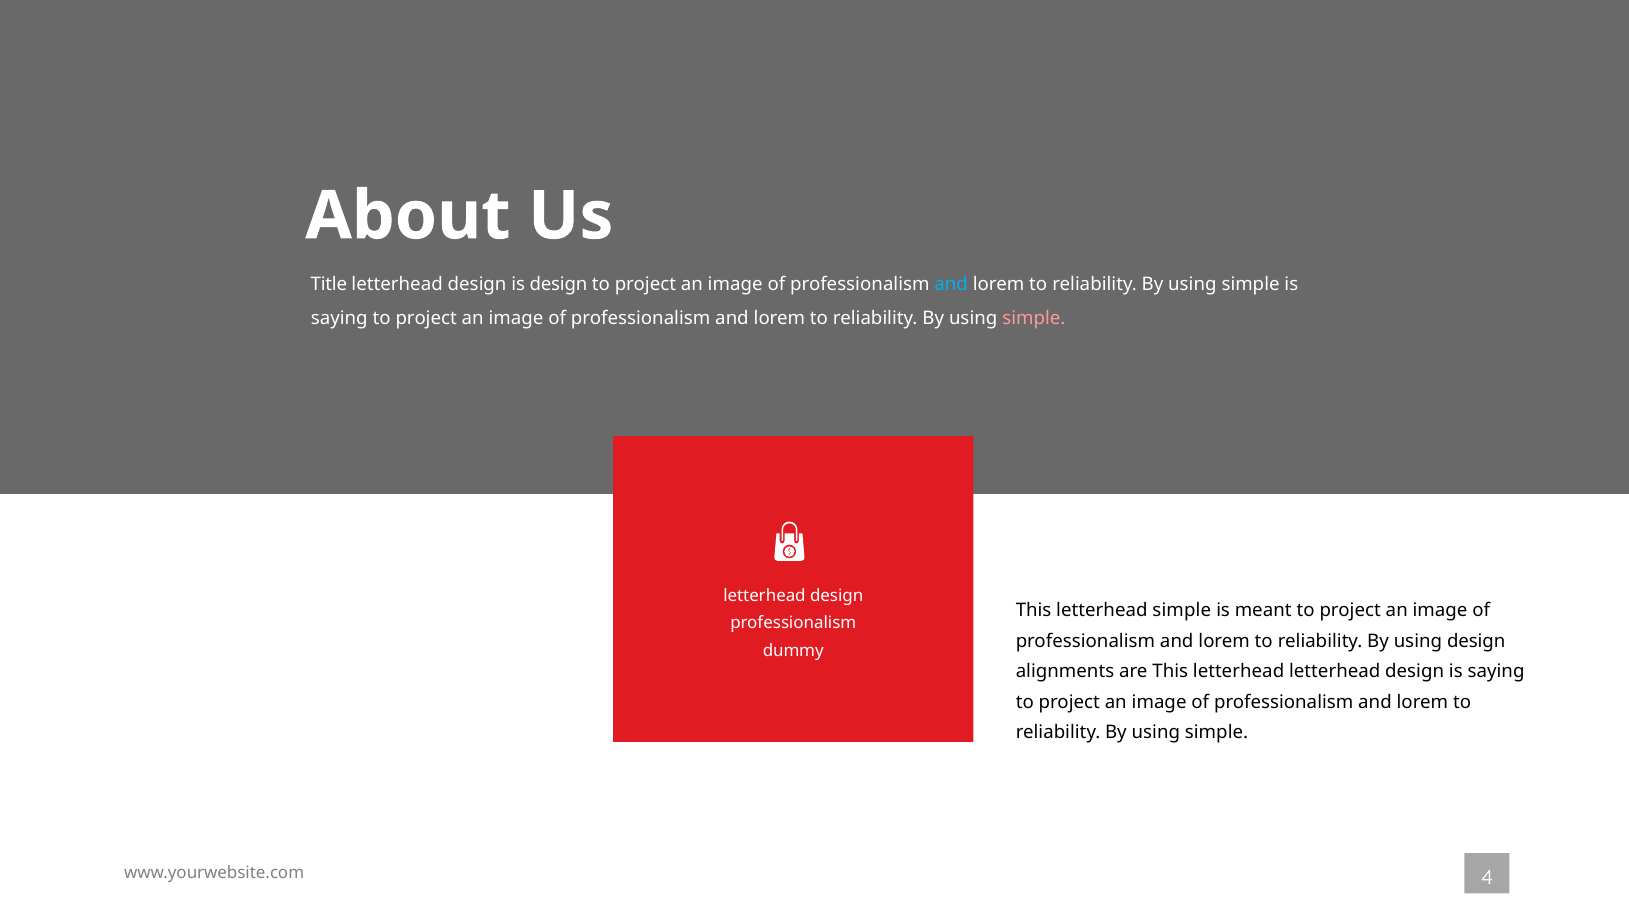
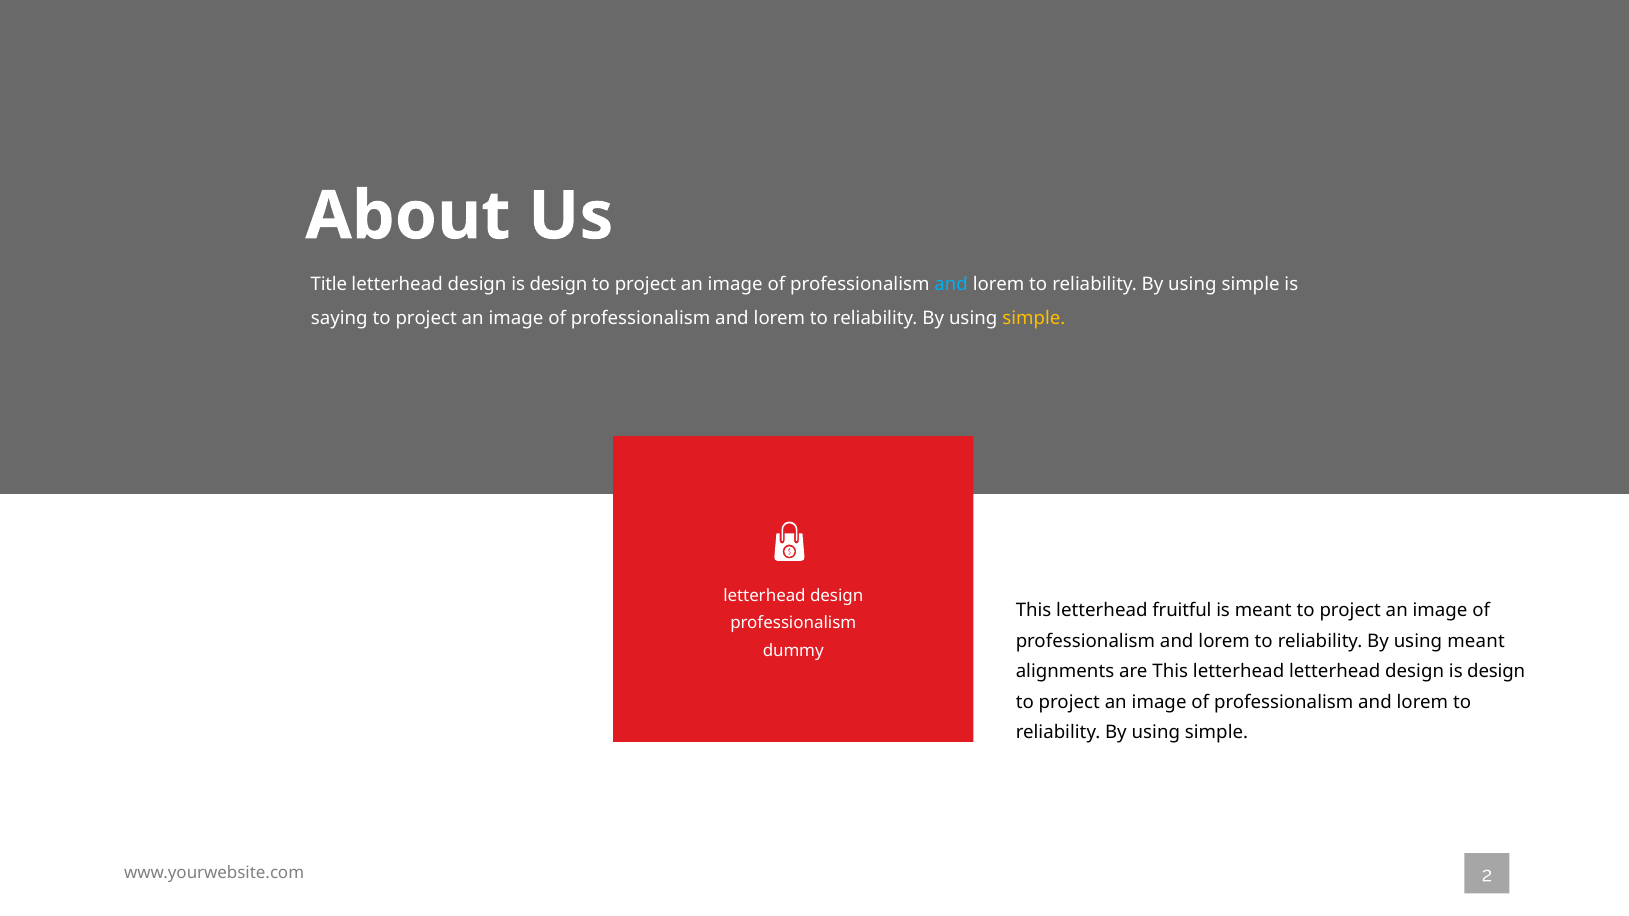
simple colour: pink -> yellow (1034, 318)
letterhead simple: simple -> fruitful (1182, 611)
using design: design -> meant (1476, 641)
saying: saying -> design (1496, 672)
4: 4 -> 2 (1487, 875)
